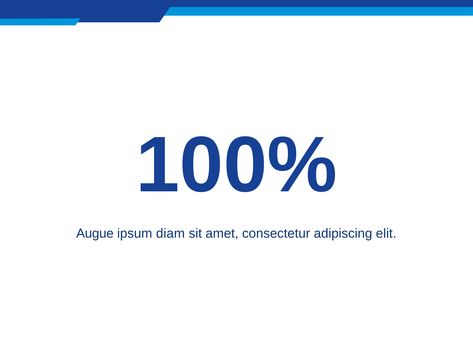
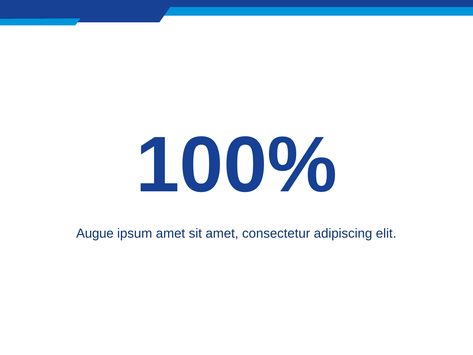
ipsum diam: diam -> amet (171, 233)
